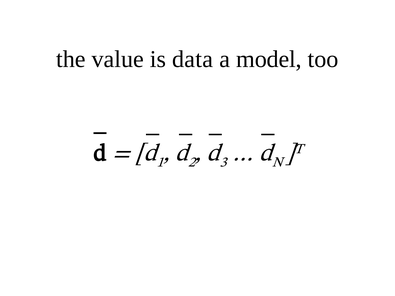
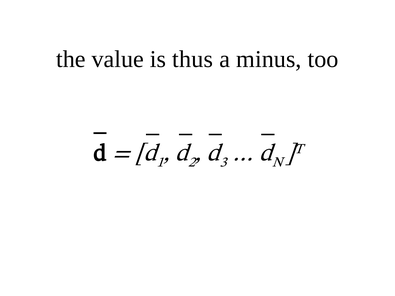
data: data -> thus (193, 59)
model: model -> minus (269, 59)
